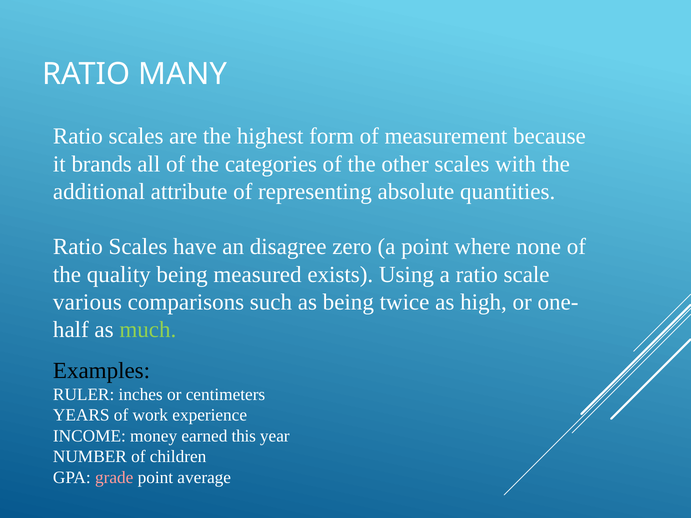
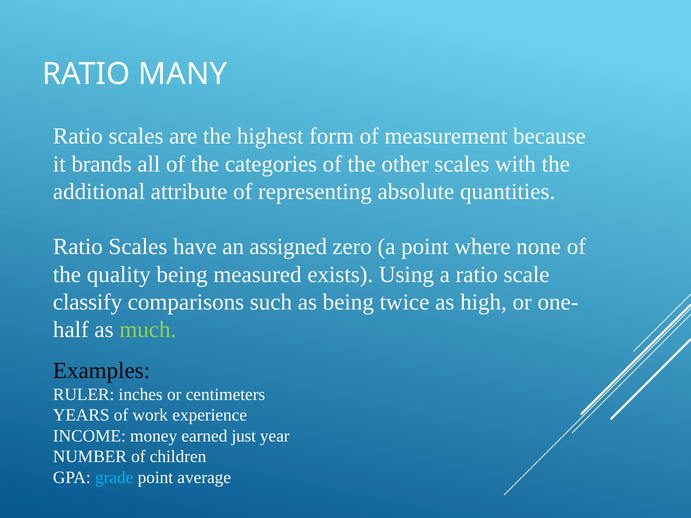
disagree: disagree -> assigned (288, 247)
various: various -> classify (88, 302)
this: this -> just (244, 436)
grade colour: pink -> light blue (114, 478)
